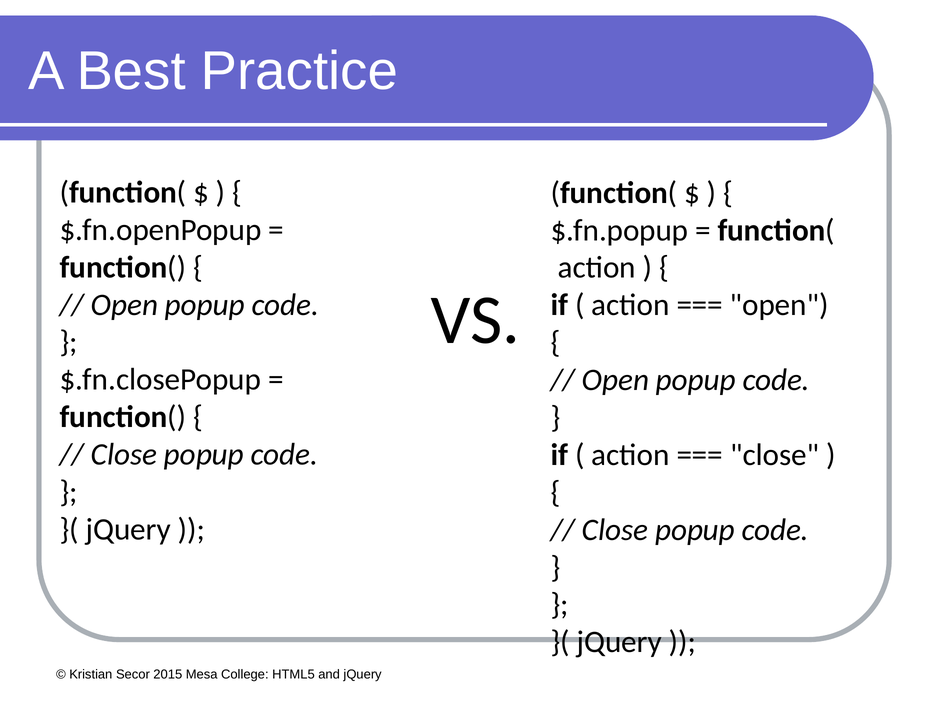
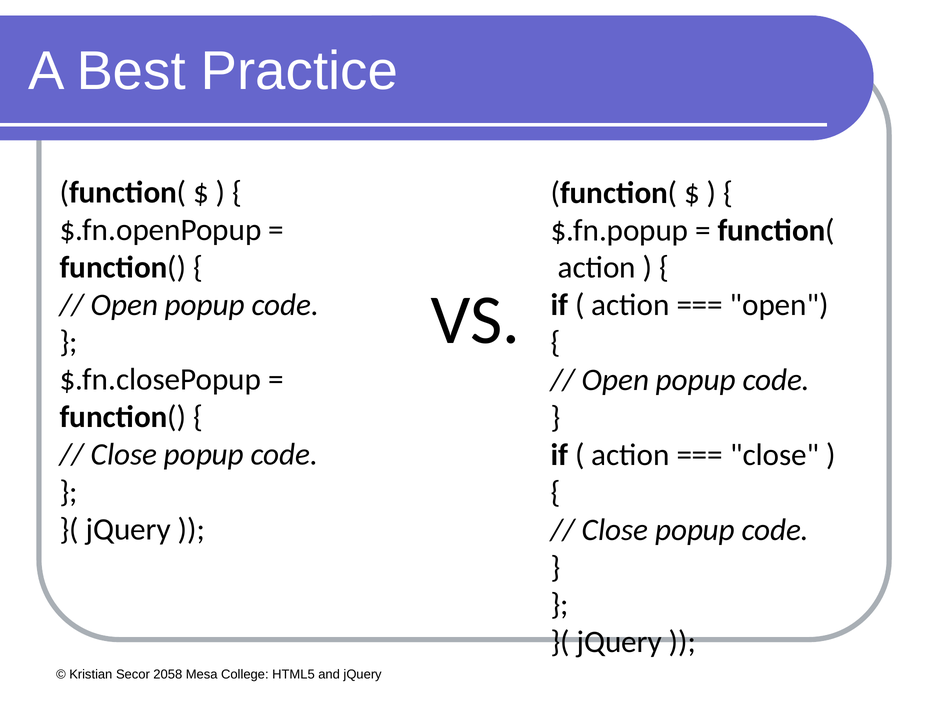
2015: 2015 -> 2058 (168, 674)
